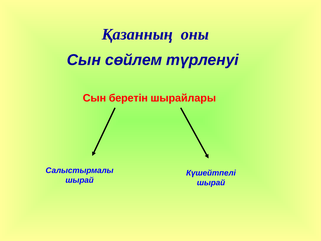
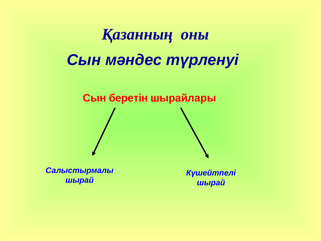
сөйлем: сөйлем -> мәндес (134, 60)
